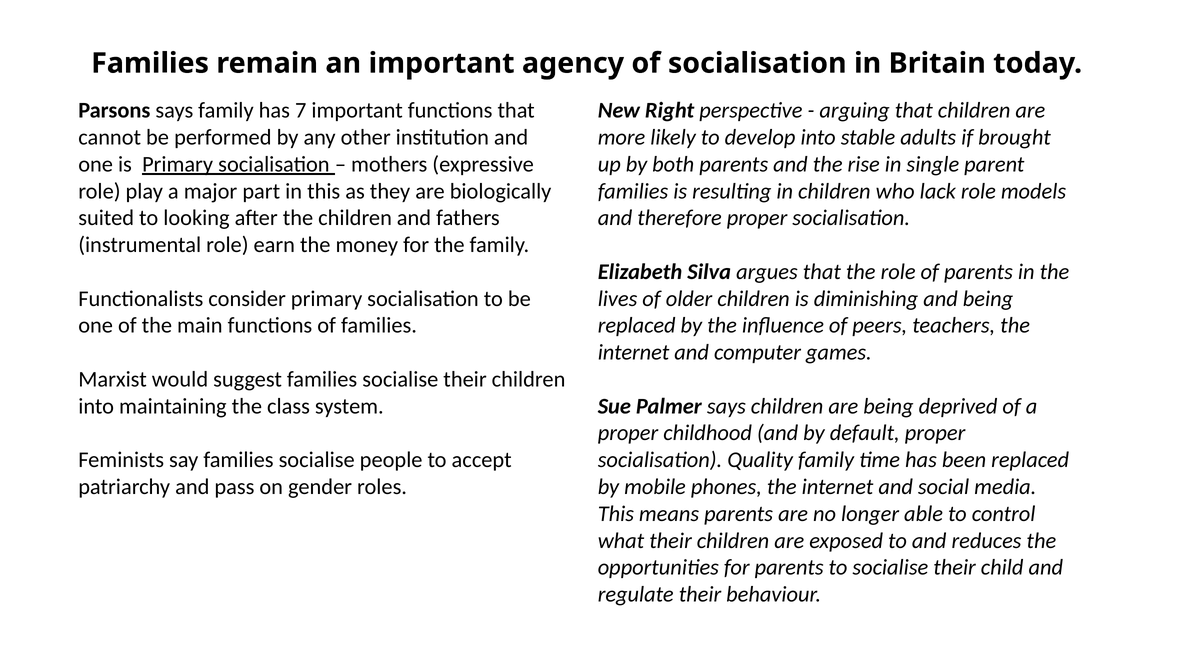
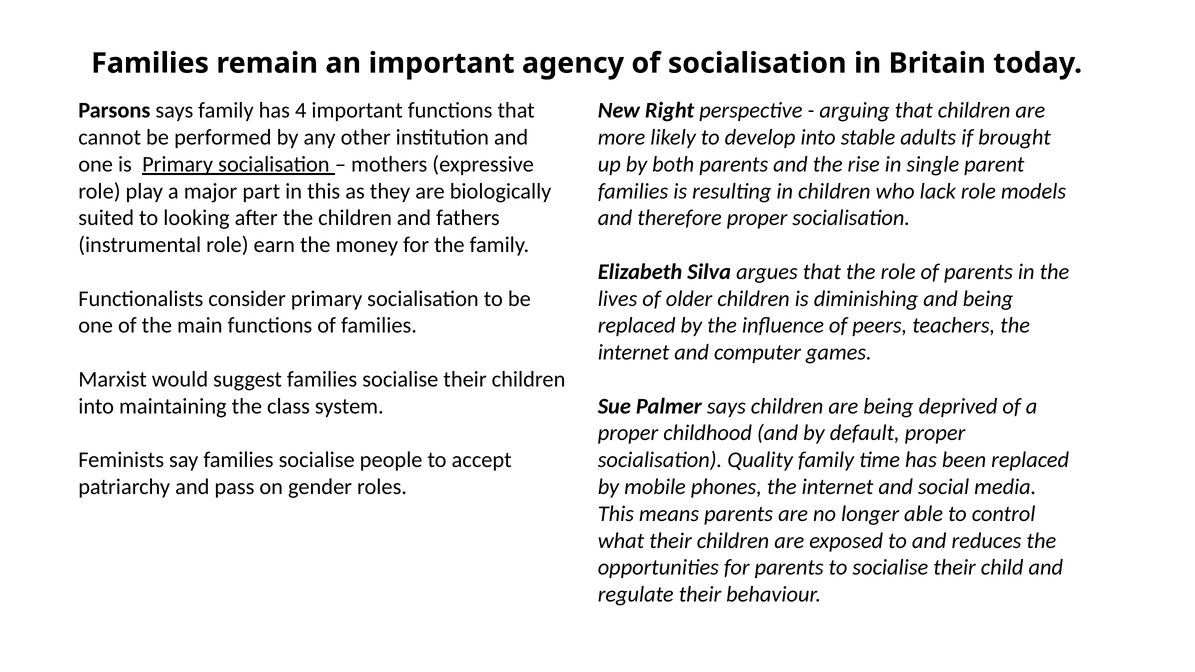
7: 7 -> 4 (301, 111)
